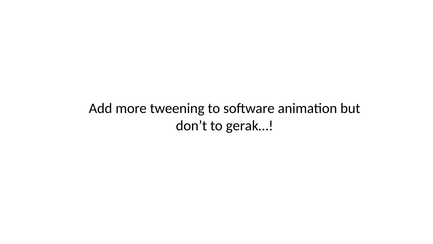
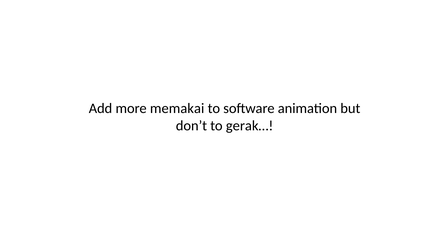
tweening: tweening -> memakai (177, 108)
